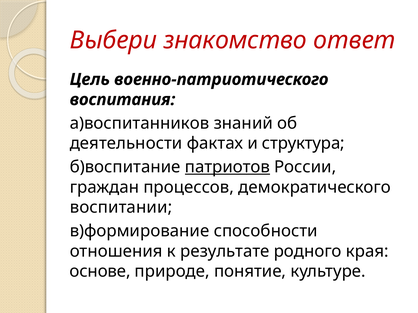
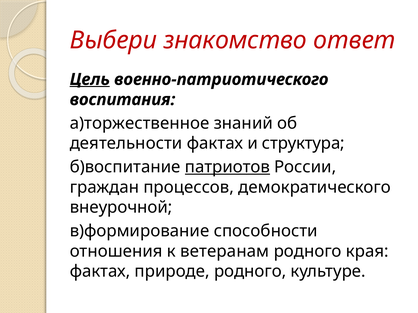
Цель underline: none -> present (90, 80)
а)воспитанников: а)воспитанников -> а)торжественное (140, 123)
воспитании: воспитании -> внеурочной (121, 208)
результате: результате -> ветеранам (225, 252)
основе: основе -> фактах (100, 272)
природе понятие: понятие -> родного (250, 272)
